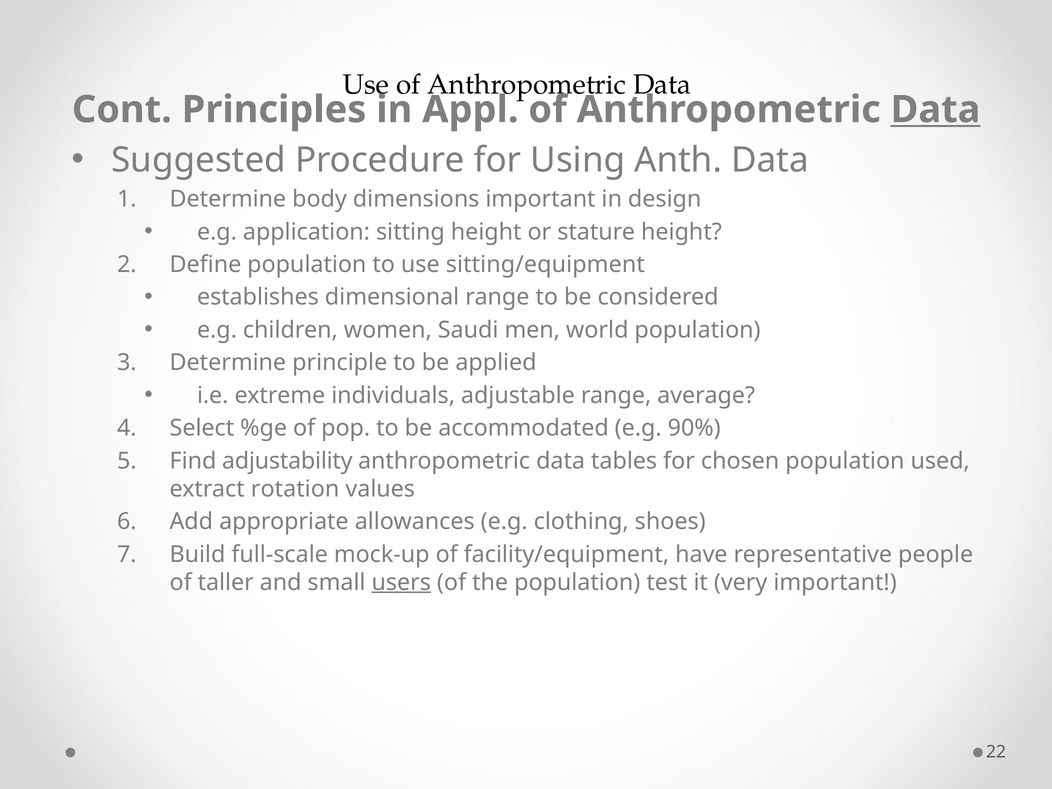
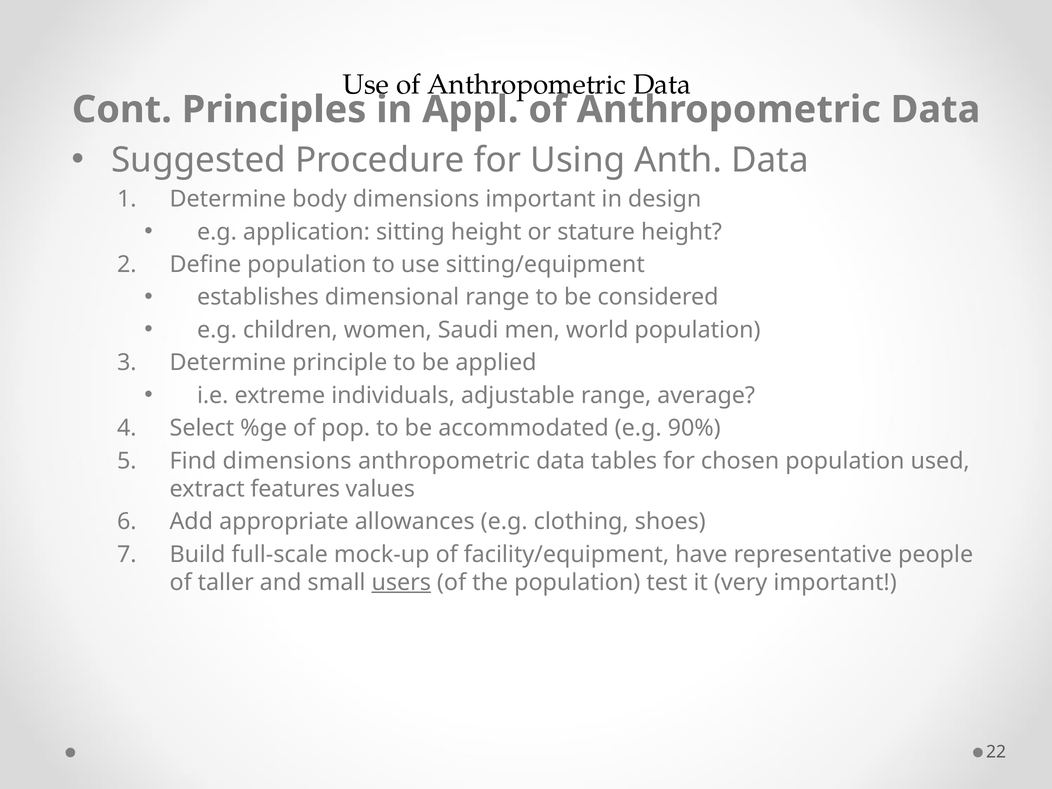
Data underline: present -> none (936, 110)
Find adjustability: adjustability -> dimensions (287, 461)
rotation: rotation -> features (295, 489)
